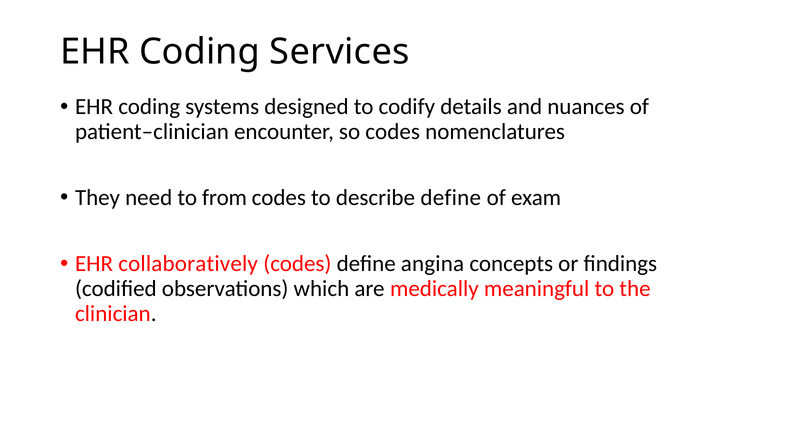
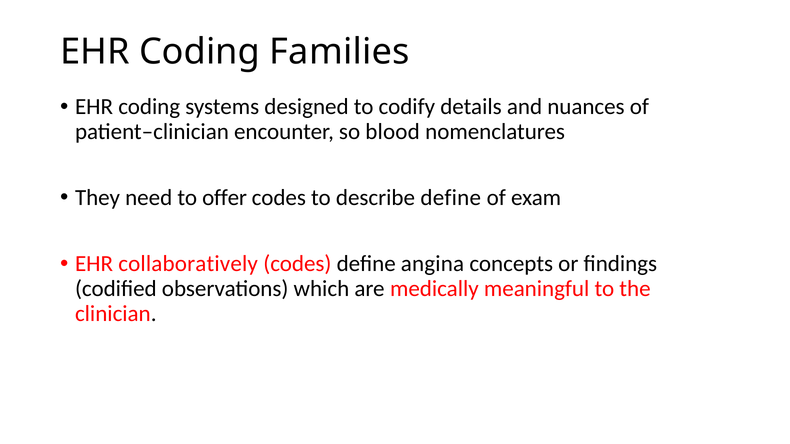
Services: Services -> Families (340, 52)
so codes: codes -> blood (393, 132)
from: from -> offer (225, 198)
